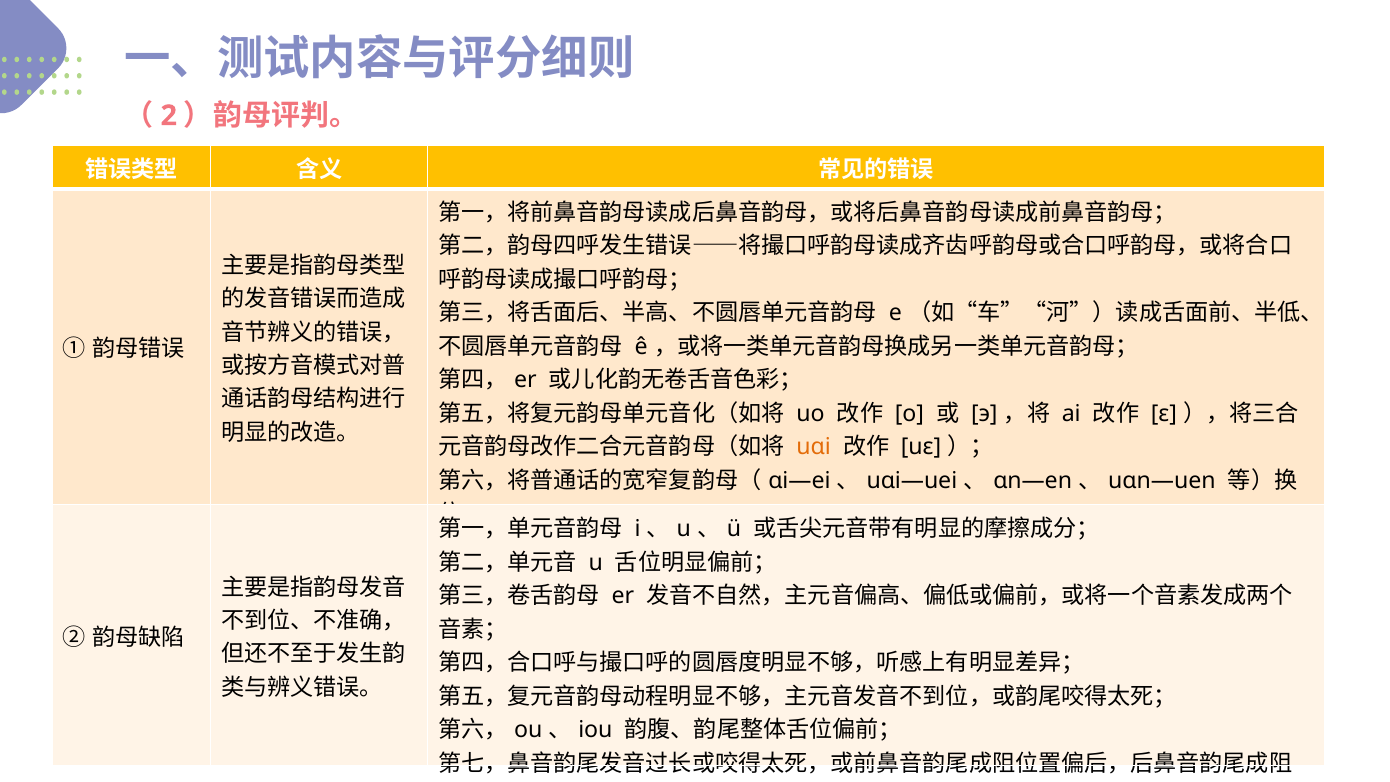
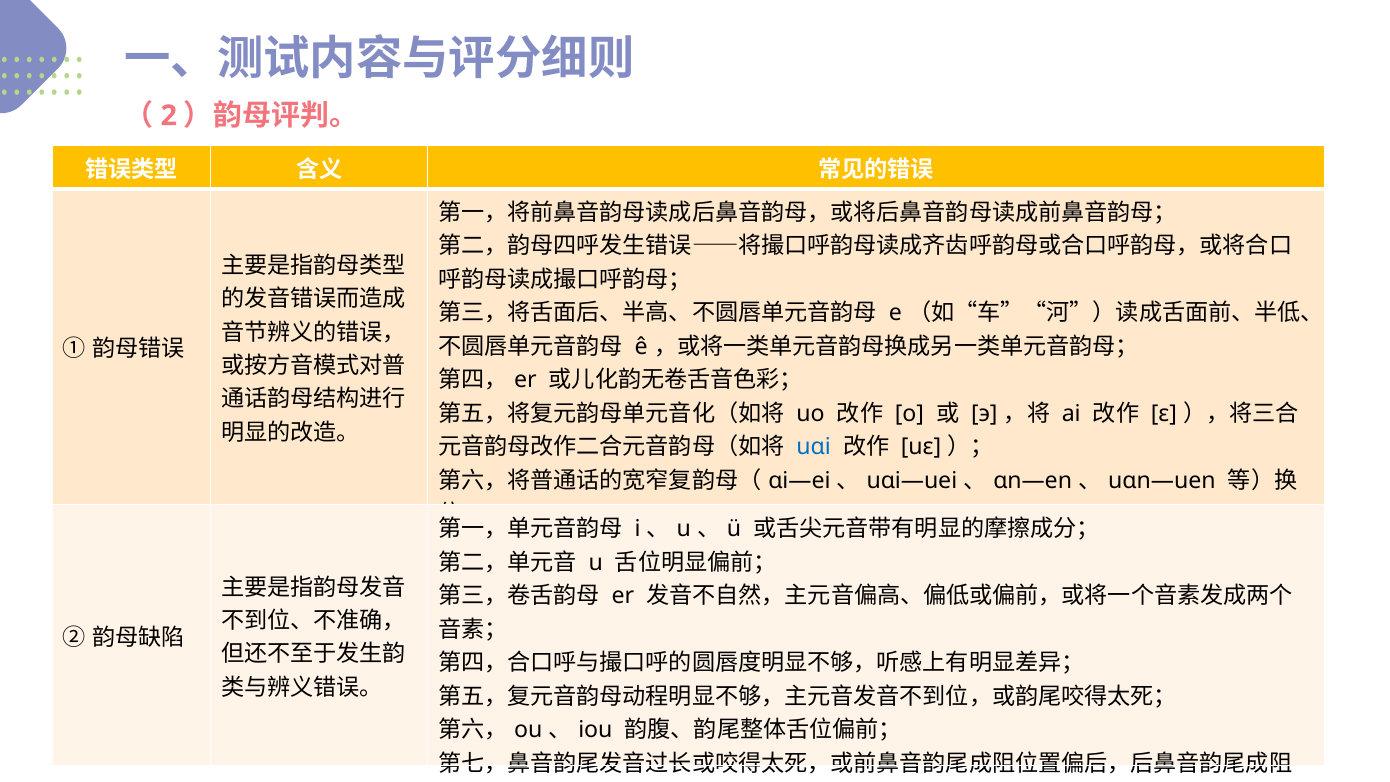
uɑi colour: orange -> blue (814, 447)
